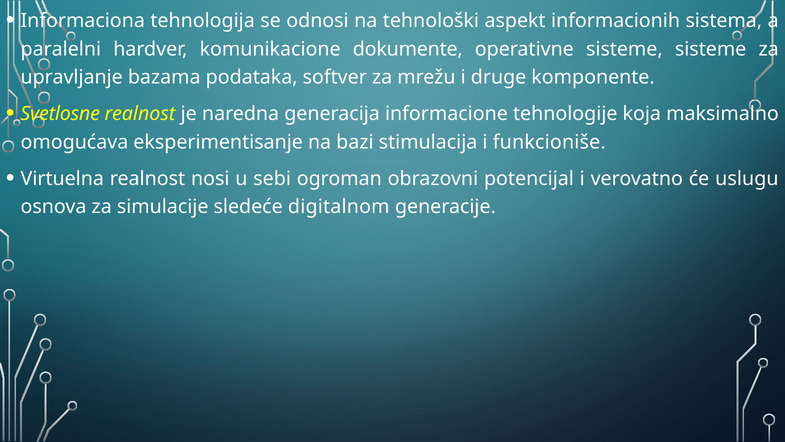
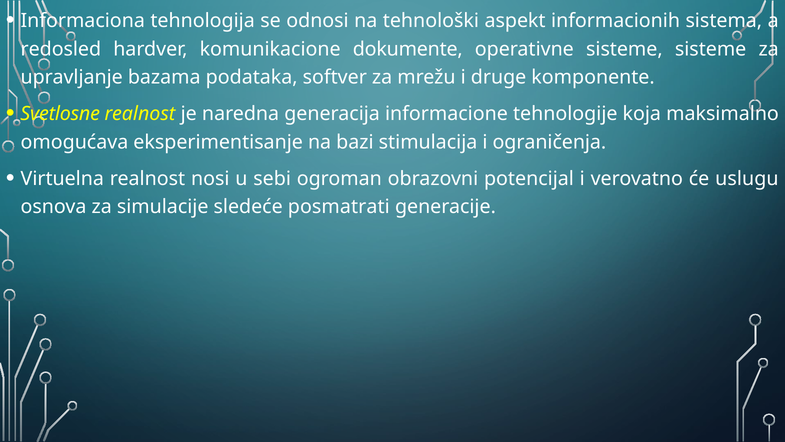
paralelni: paralelni -> redosled (61, 49)
funkcioniše: funkcioniše -> ograničenja (549, 142)
digitalnom: digitalnom -> posmatrati (339, 207)
